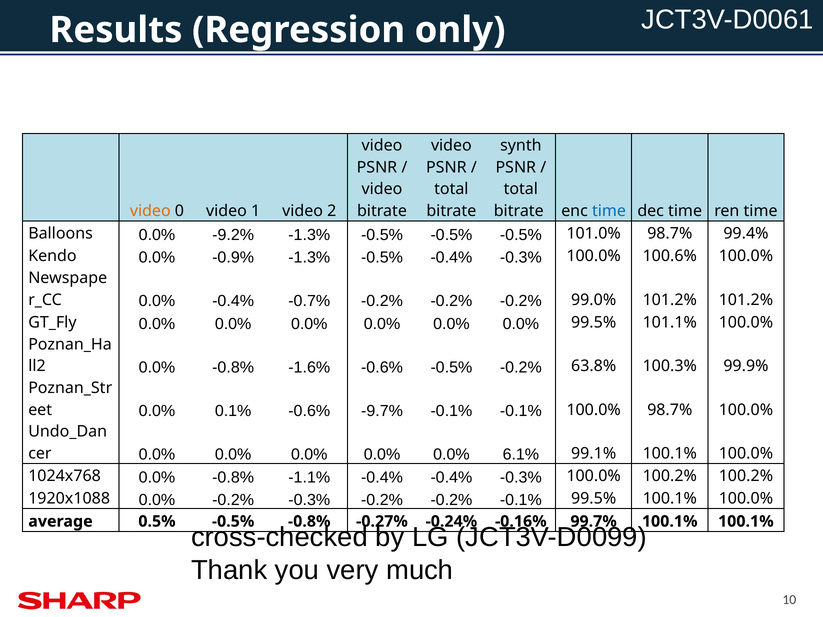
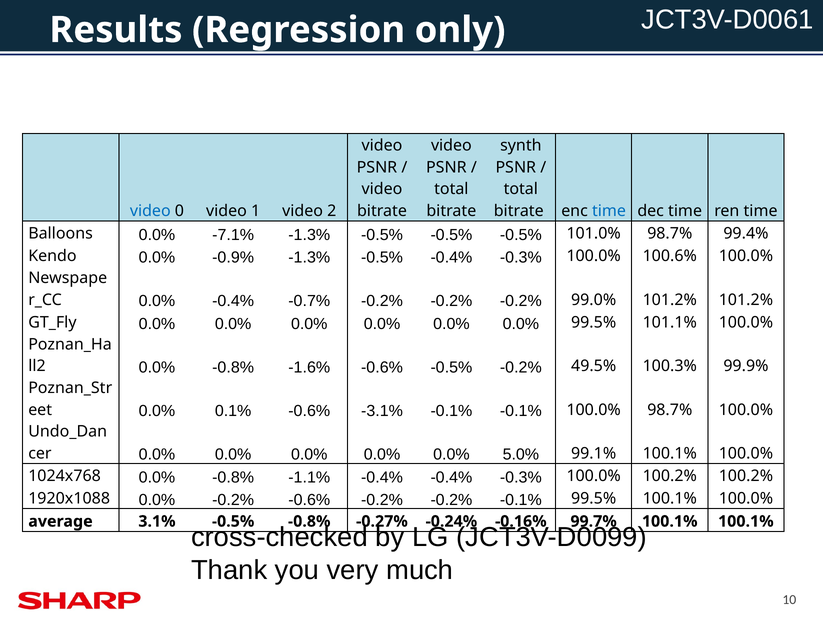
video colour: orange -> blue (150, 211)
-9.2%: -9.2% -> -7.1% (233, 235)
63.8%: 63.8% -> 49.5% (594, 366)
-9.7%: -9.7% -> -3.1% (382, 411)
6.1%: 6.1% -> 5.0% (521, 455)
-0.2% -0.3%: -0.3% -> -0.6% (309, 500)
0.5%: 0.5% -> 3.1% (157, 522)
